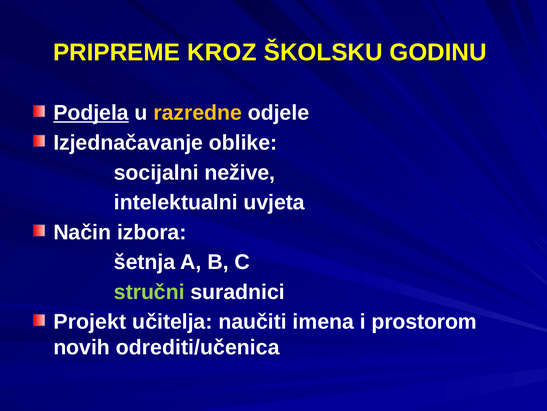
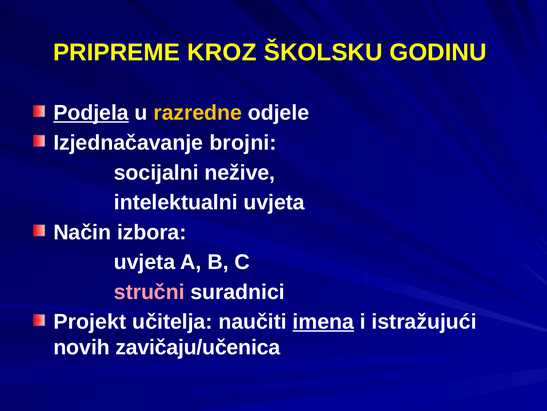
oblike: oblike -> brojni (243, 143)
šetnja: šetnja -> uvjeta (145, 262)
stručni colour: light green -> pink (149, 292)
imena underline: none -> present (323, 321)
prostorom: prostorom -> istražujući (424, 321)
odrediti/učenica: odrediti/učenica -> zavičaju/učenica (198, 347)
